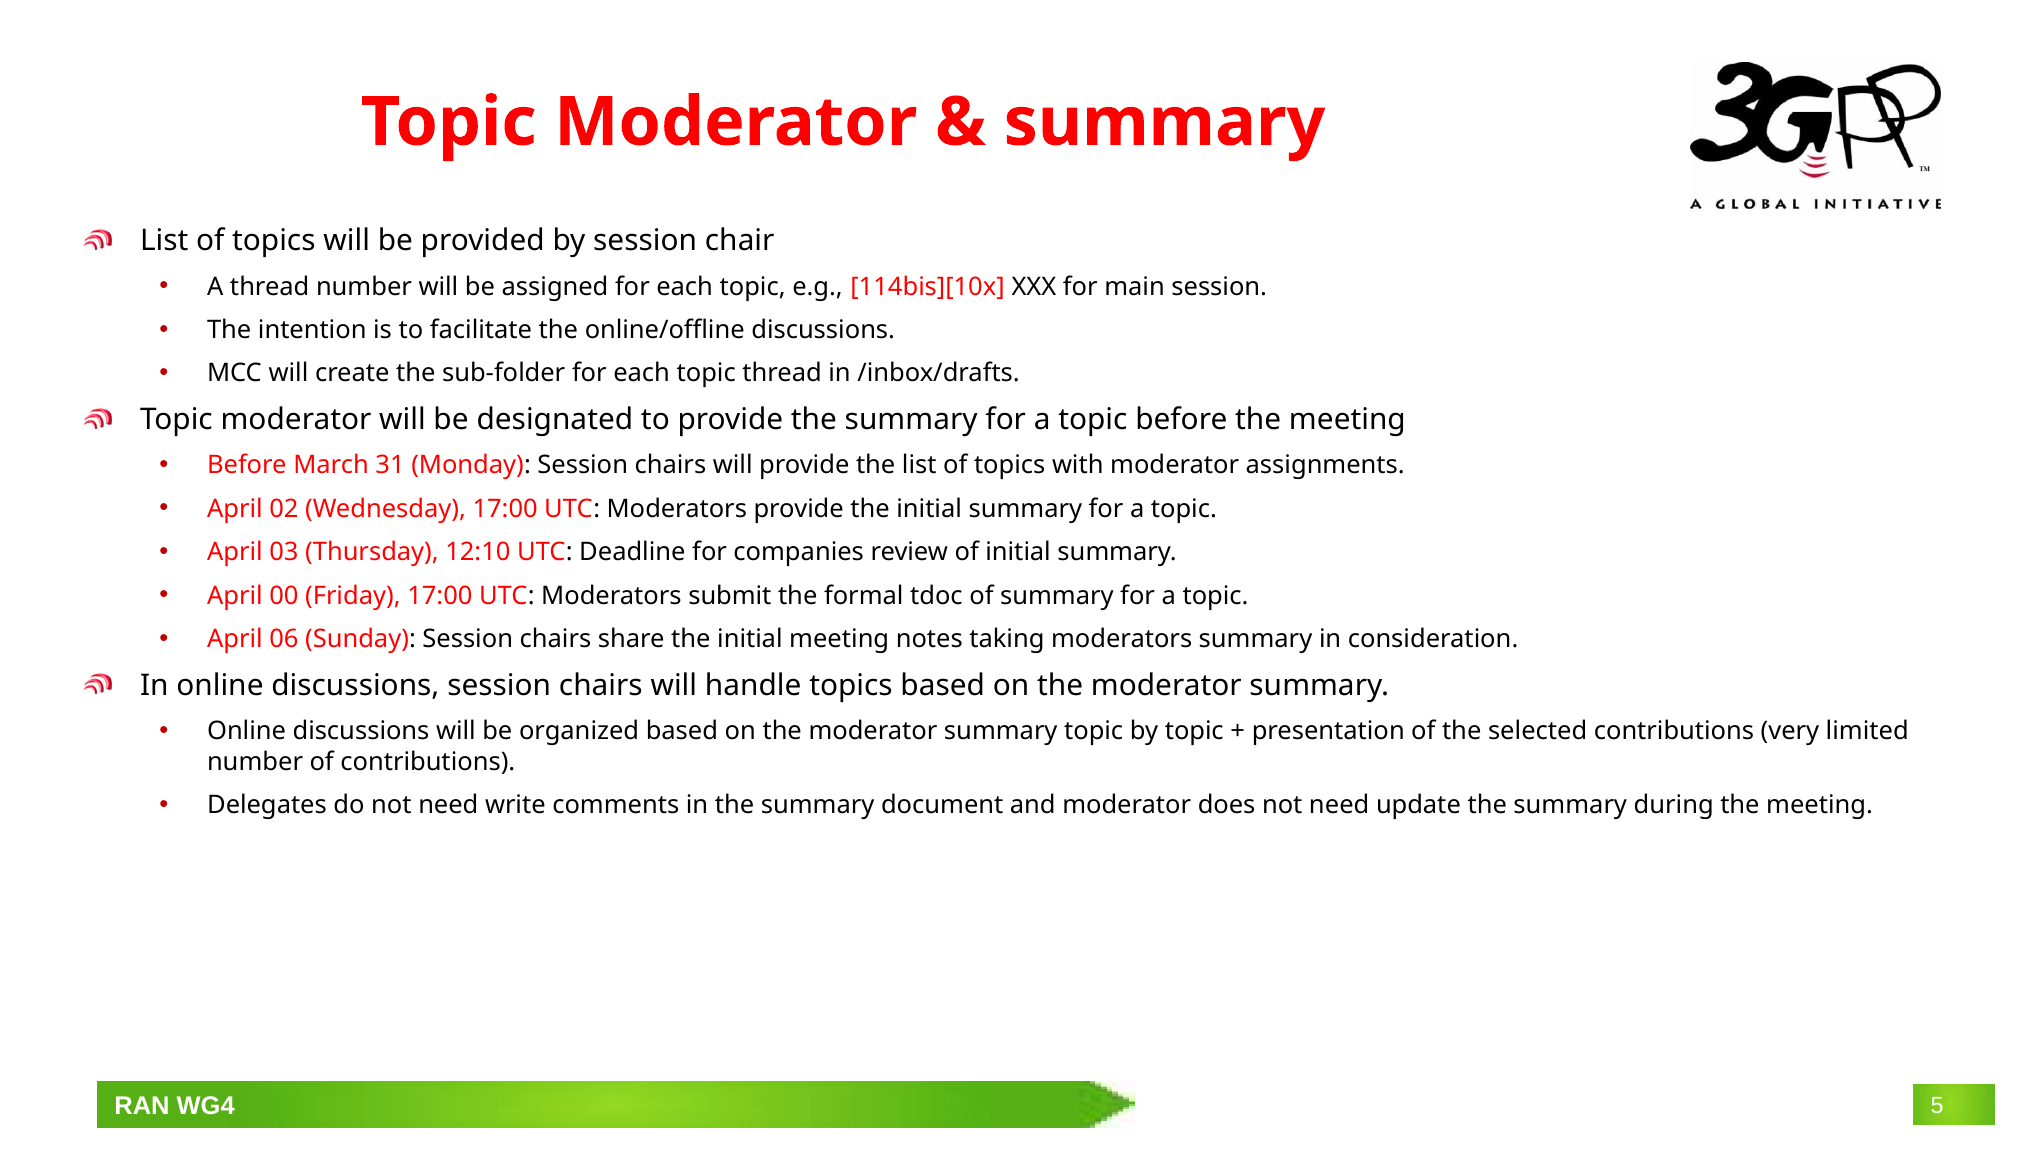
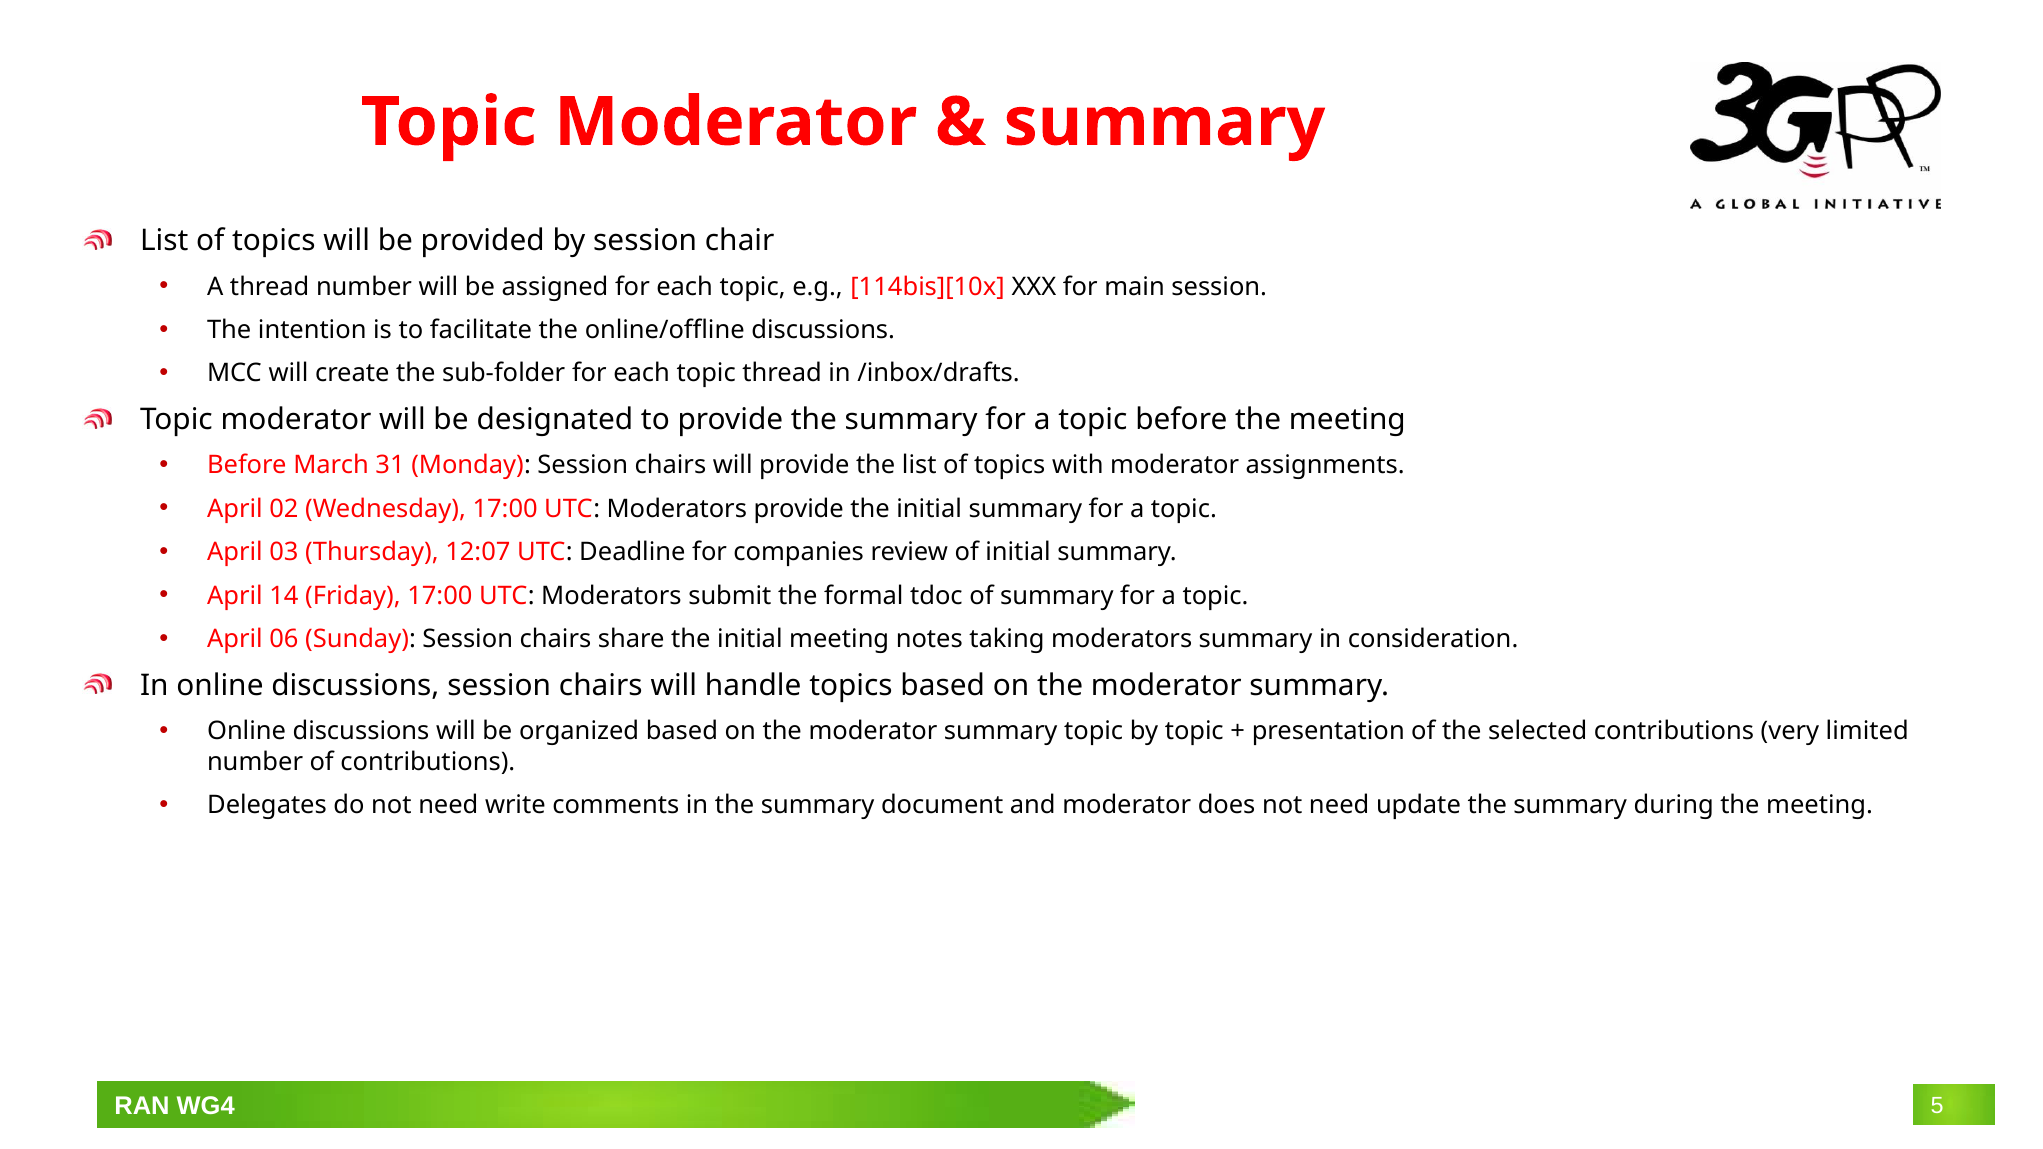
12:10: 12:10 -> 12:07 (478, 552)
00: 00 -> 14 (284, 596)
